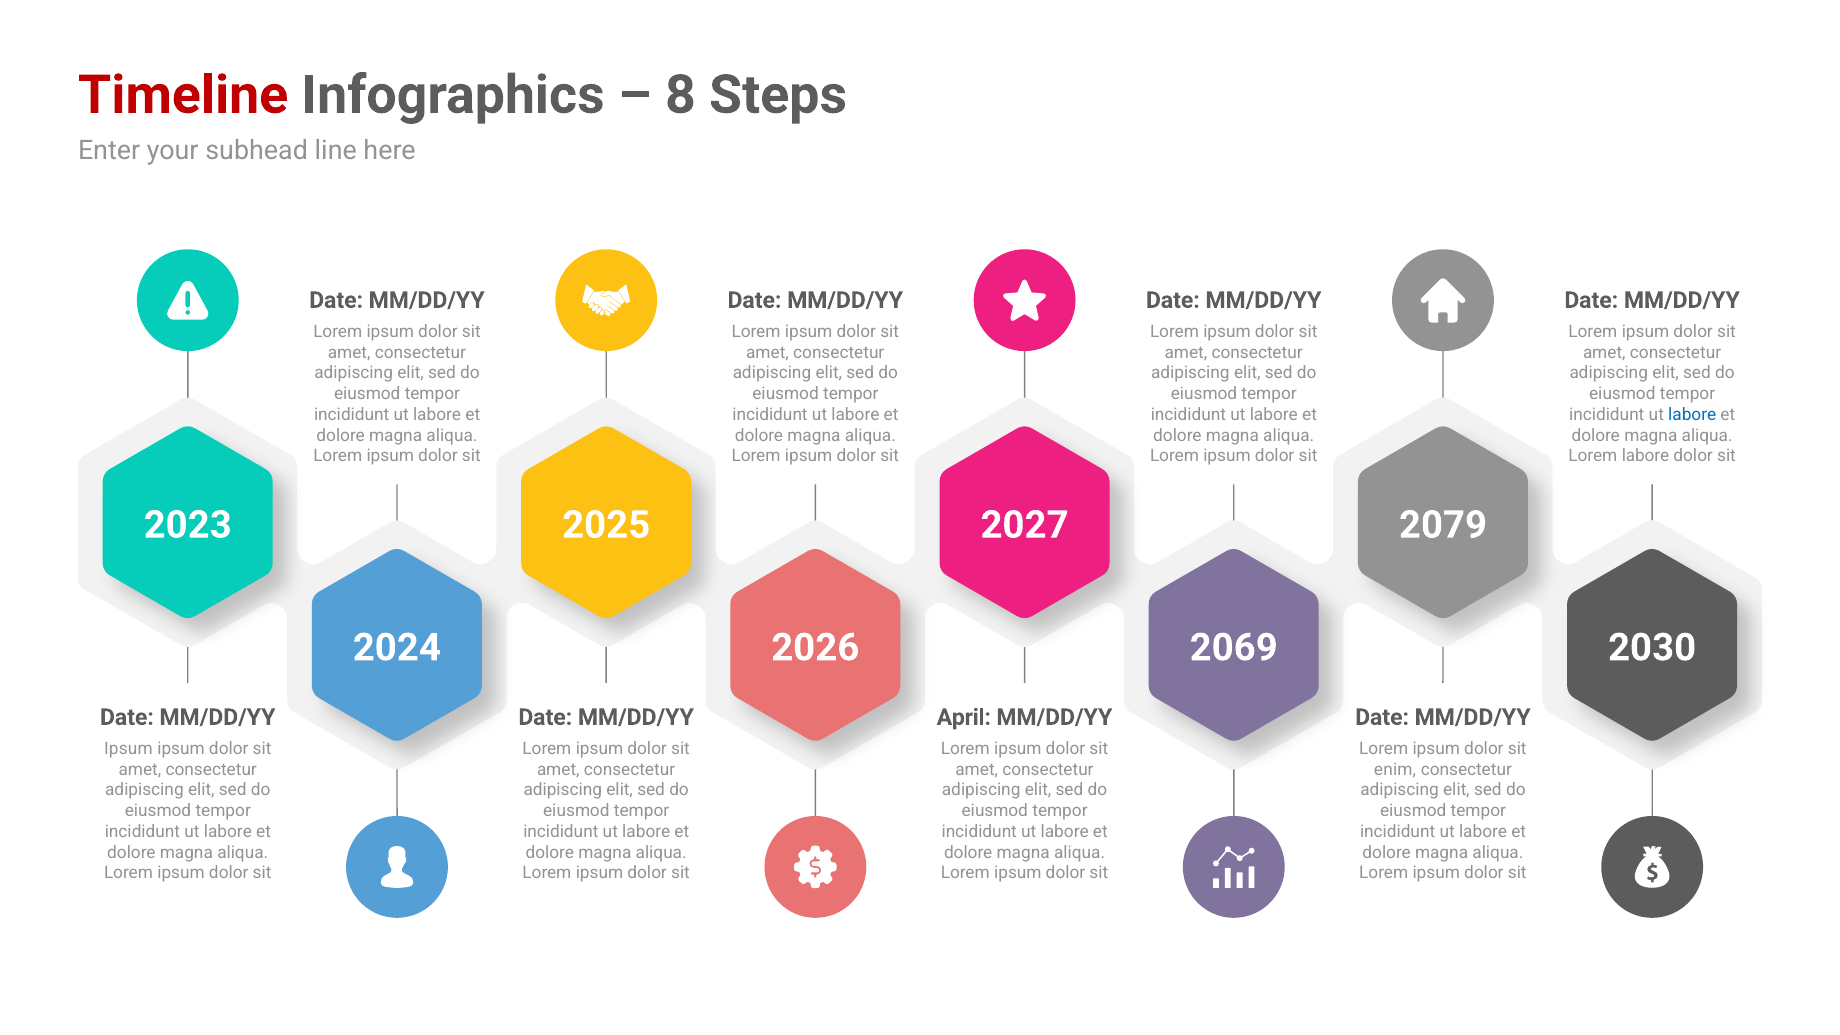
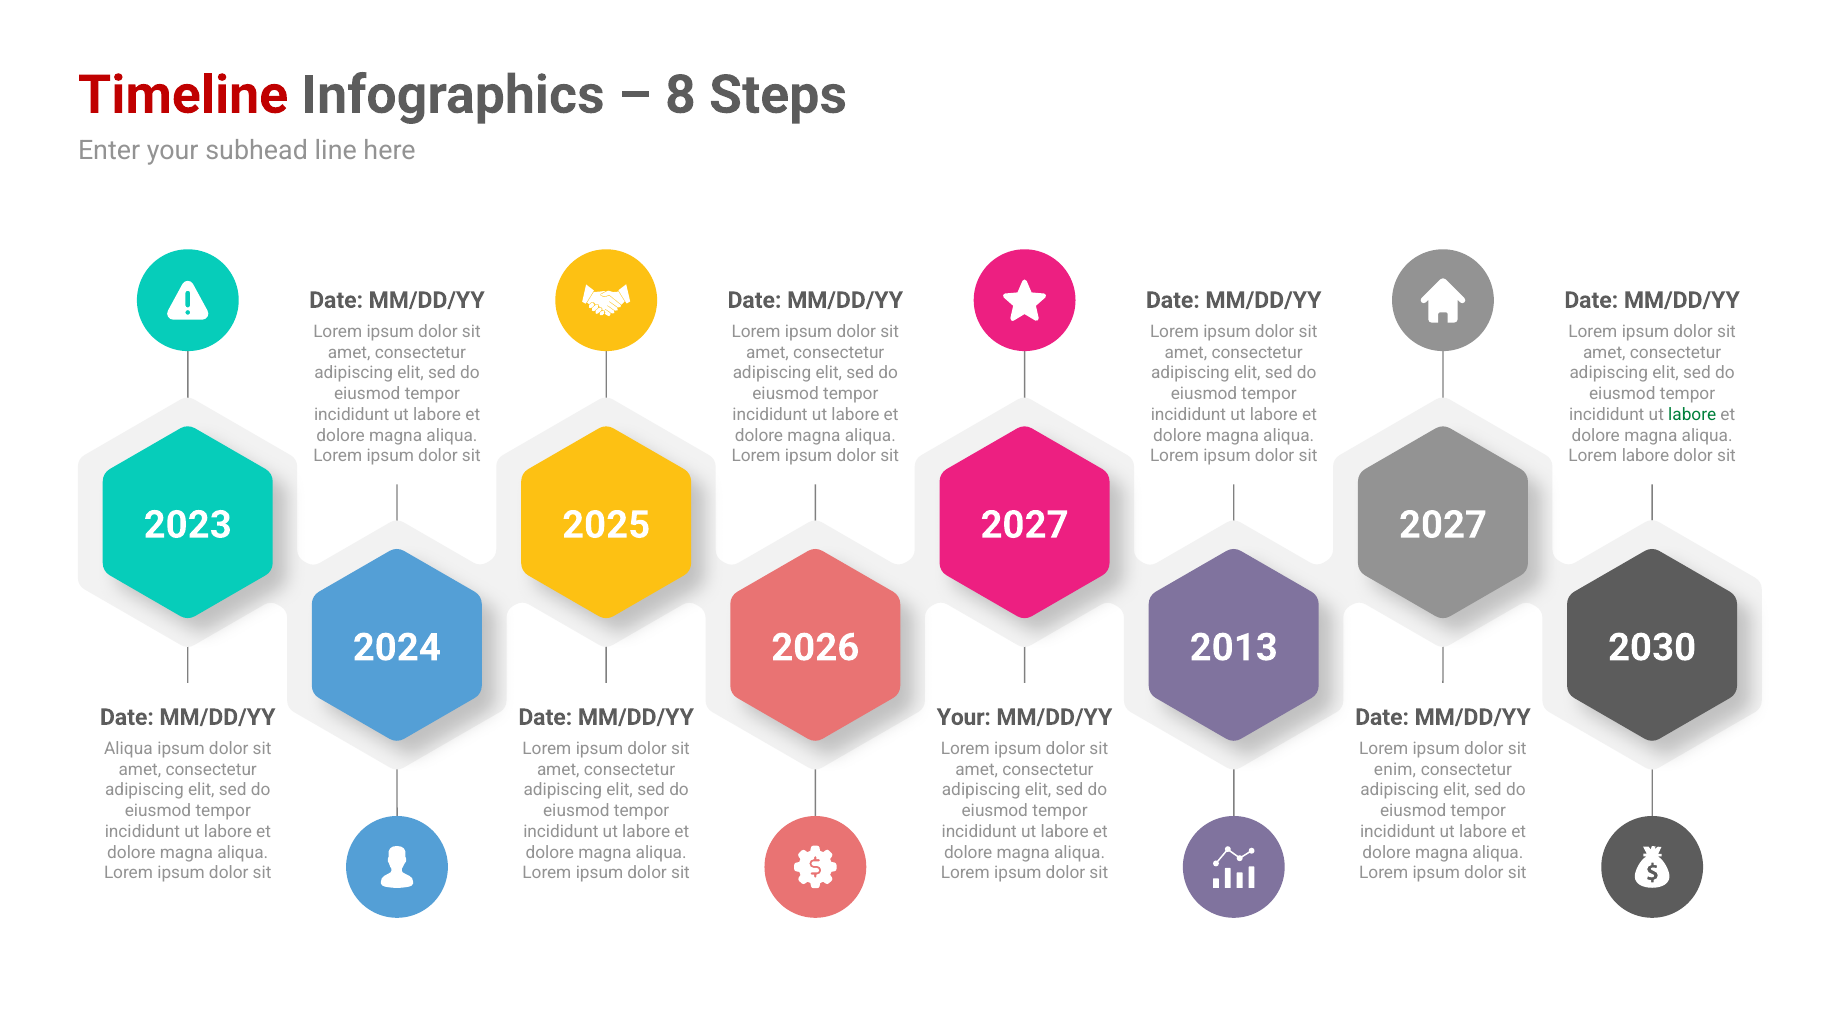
labore colour: blue -> green (1692, 415)
2027 2079: 2079 -> 2027 (1443, 525)
2069: 2069 -> 2013 (1234, 648)
April: April -> Your (964, 717)
Ipsum: Ipsum -> Aliqua (128, 749)
